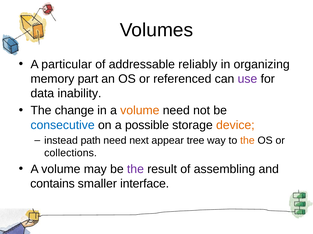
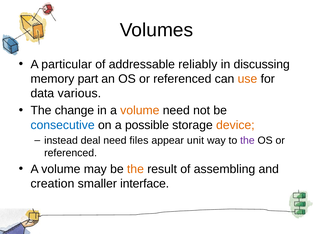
organizing: organizing -> discussing (262, 64)
use colour: purple -> orange (247, 79)
inability: inability -> various (79, 94)
path: path -> deal (91, 141)
next: next -> files (139, 141)
tree: tree -> unit (195, 141)
the colour: orange -> purple (247, 141)
collections: collections -> referenced (71, 153)
the colour: purple -> orange (135, 170)
contains: contains -> creation (52, 184)
